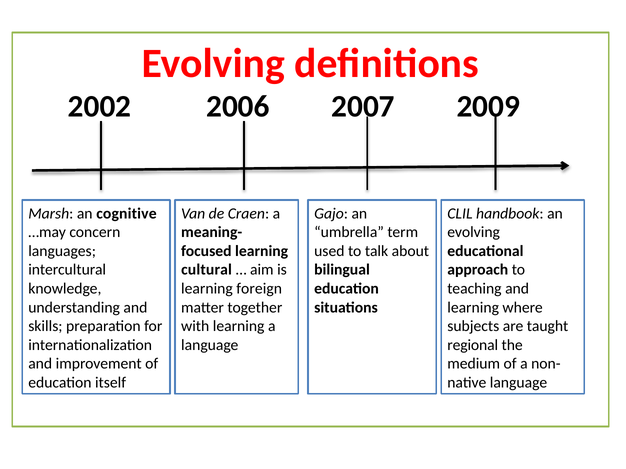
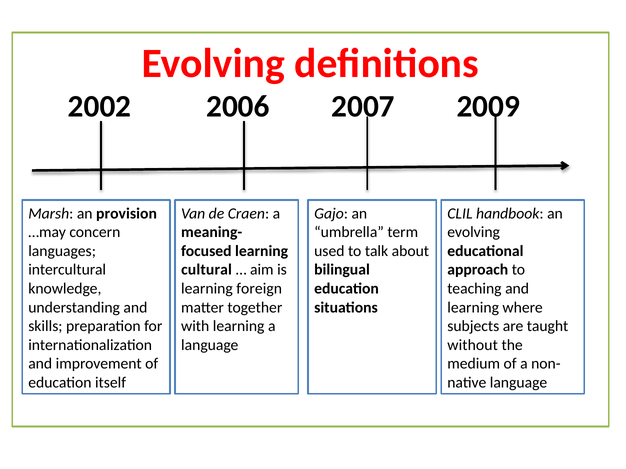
cognitive: cognitive -> provision (127, 214)
regional: regional -> without (473, 345)
